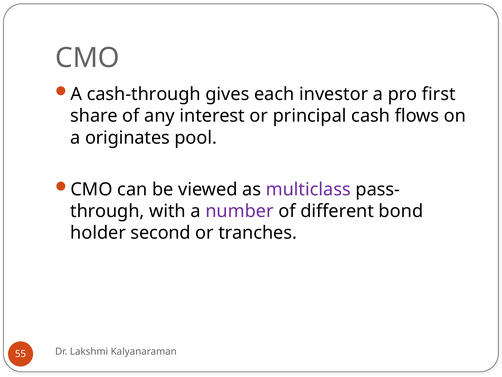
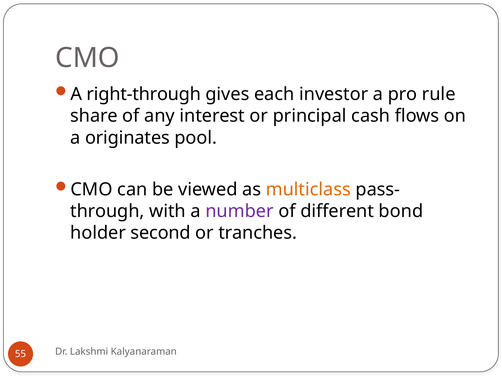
cash-through: cash-through -> right-through (144, 94)
first: first -> rule (439, 94)
multiclass colour: purple -> orange (308, 189)
